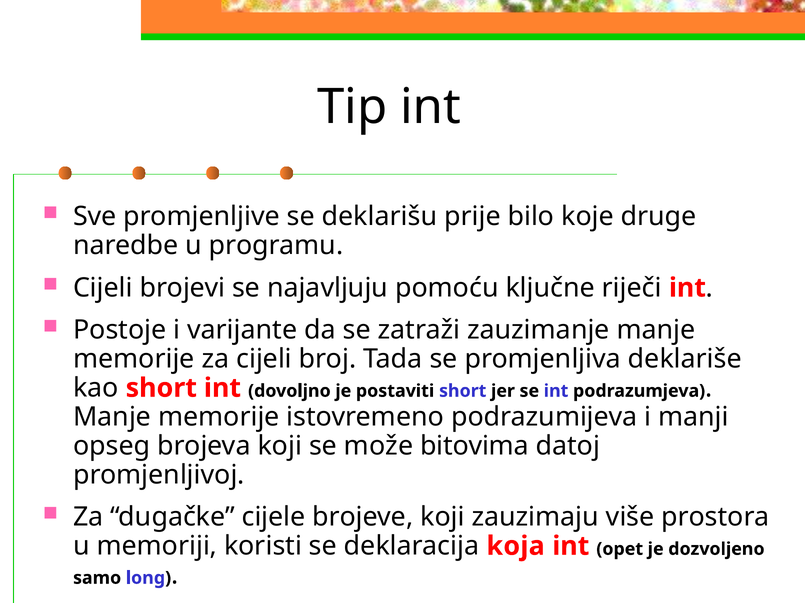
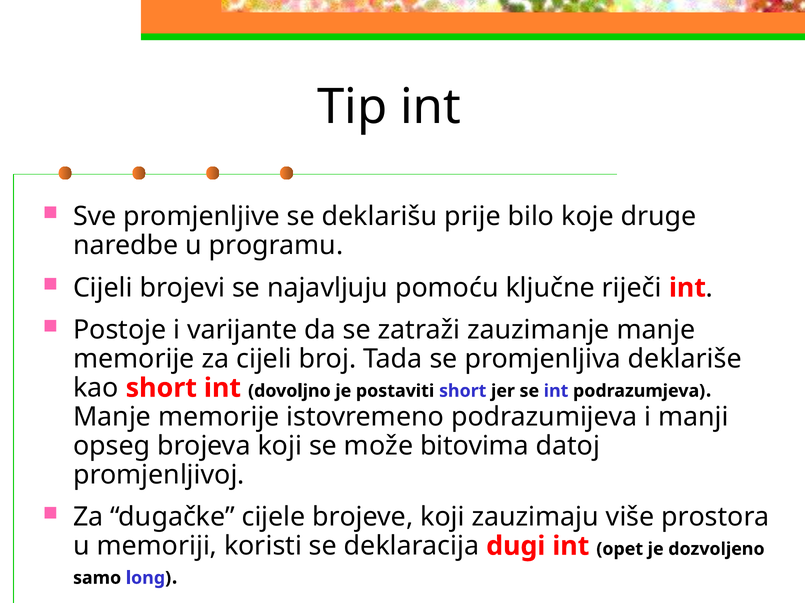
koja: koja -> dugi (516, 547)
